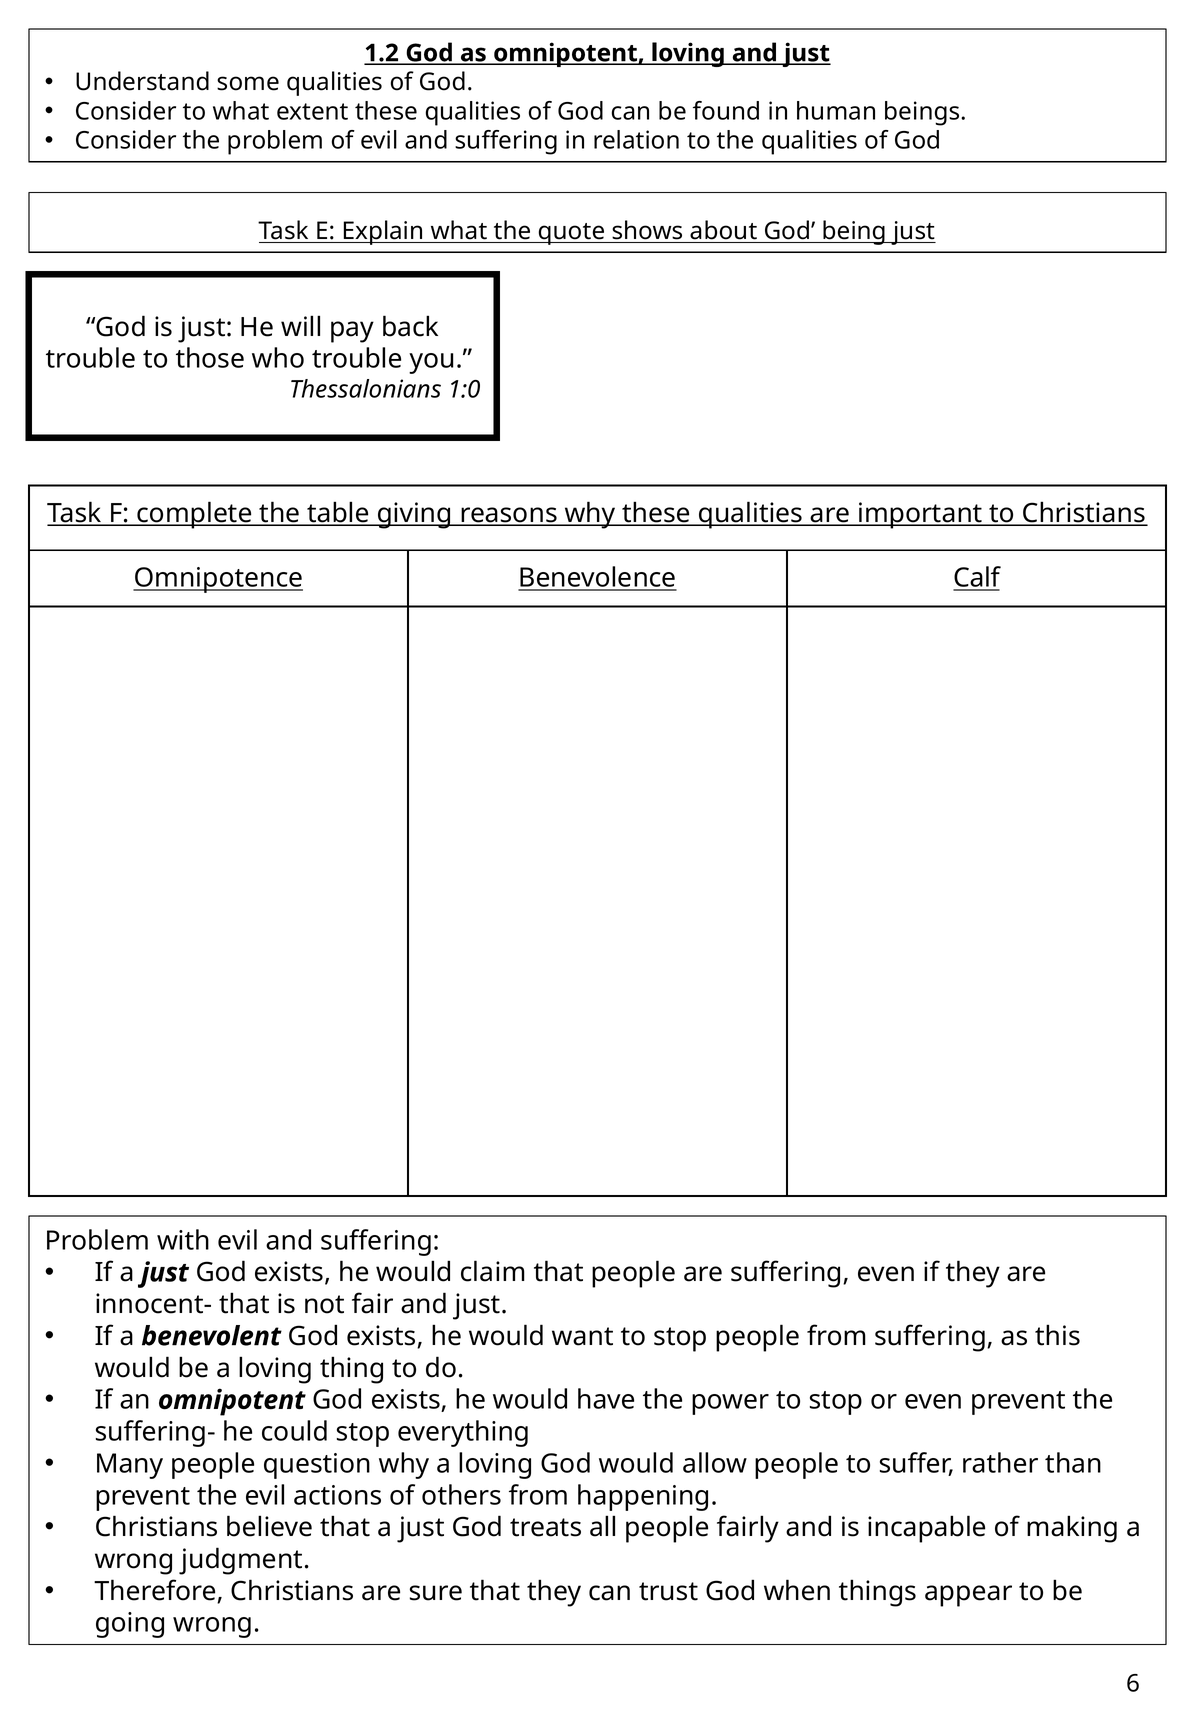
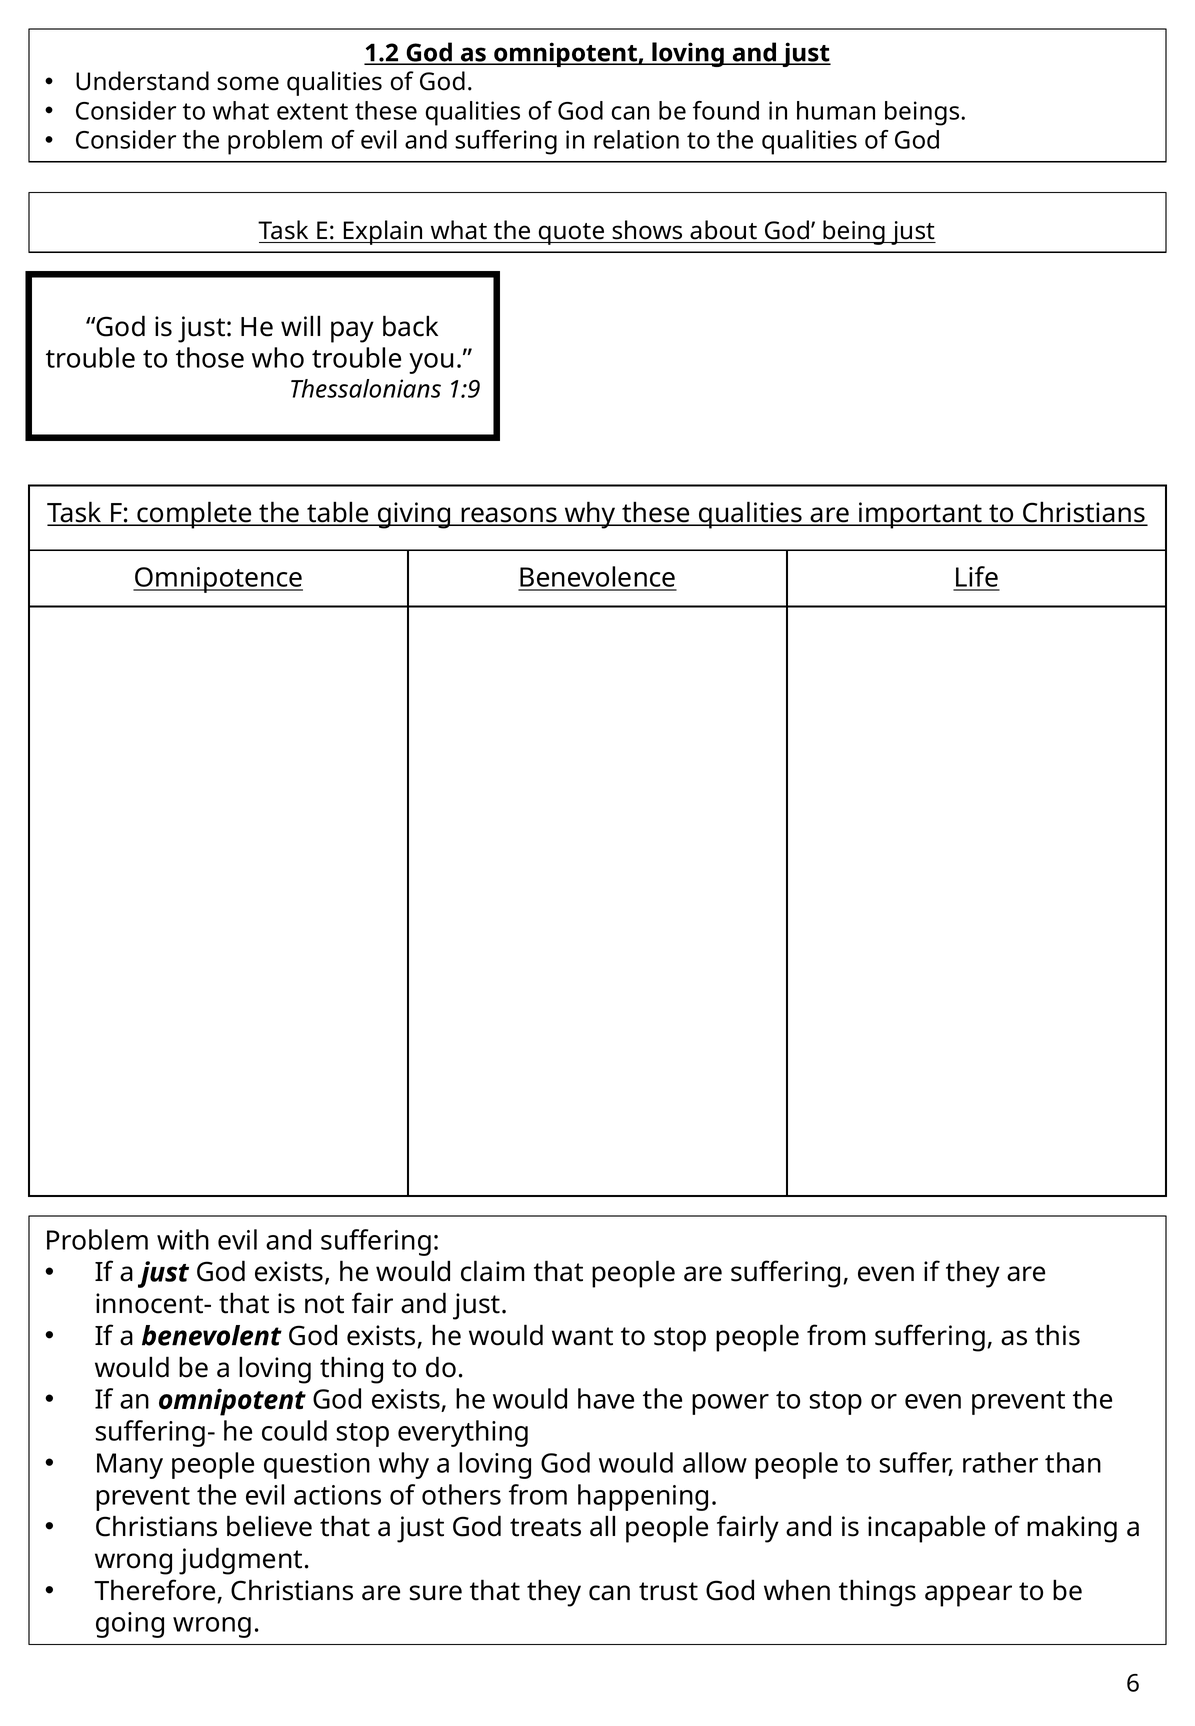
1:0: 1:0 -> 1:9 (464, 390)
Calf: Calf -> Life (976, 578)
